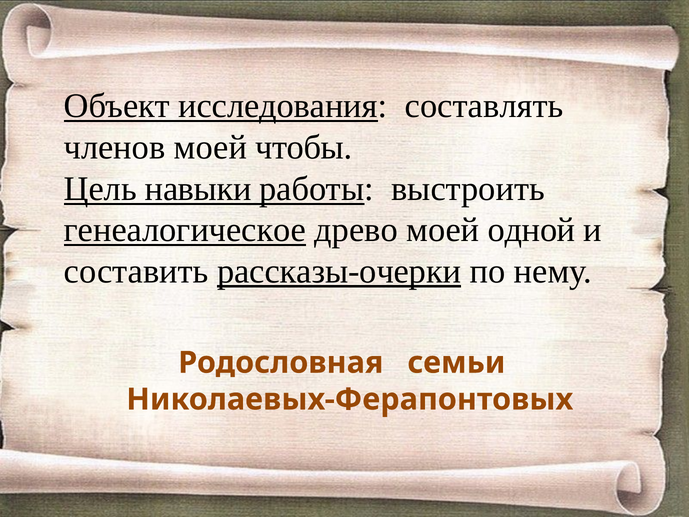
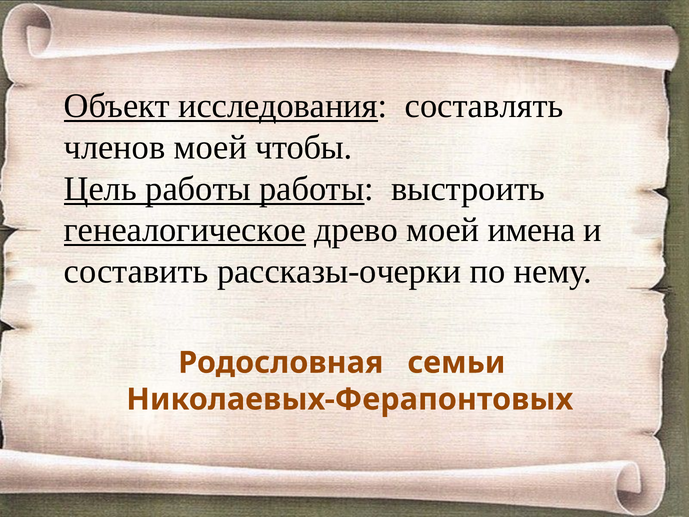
Цель навыки: навыки -> работы (198, 189)
одной: одной -> имена (532, 230)
рассказы-очерки underline: present -> none (339, 271)
